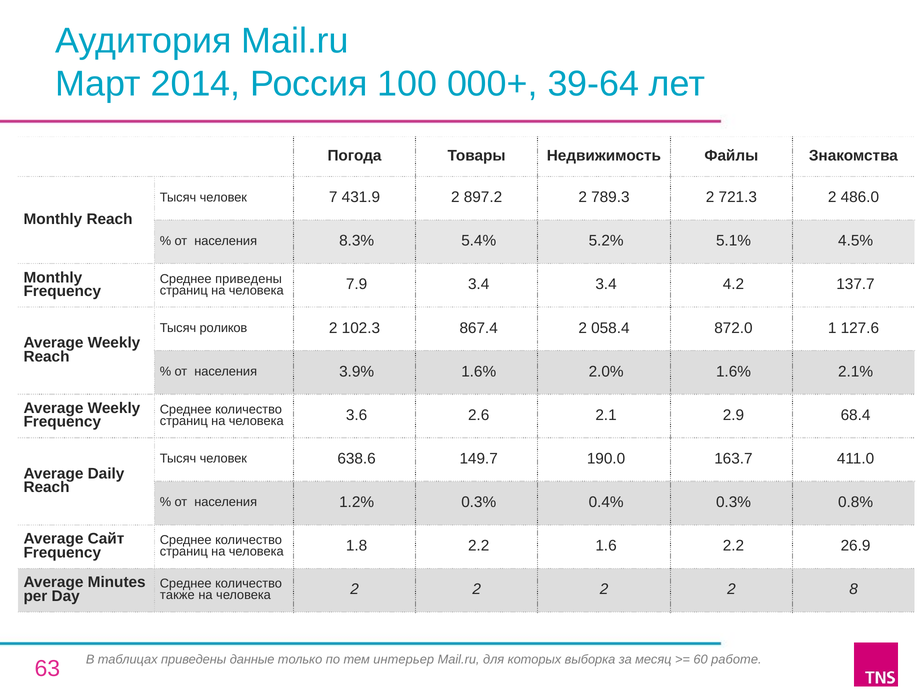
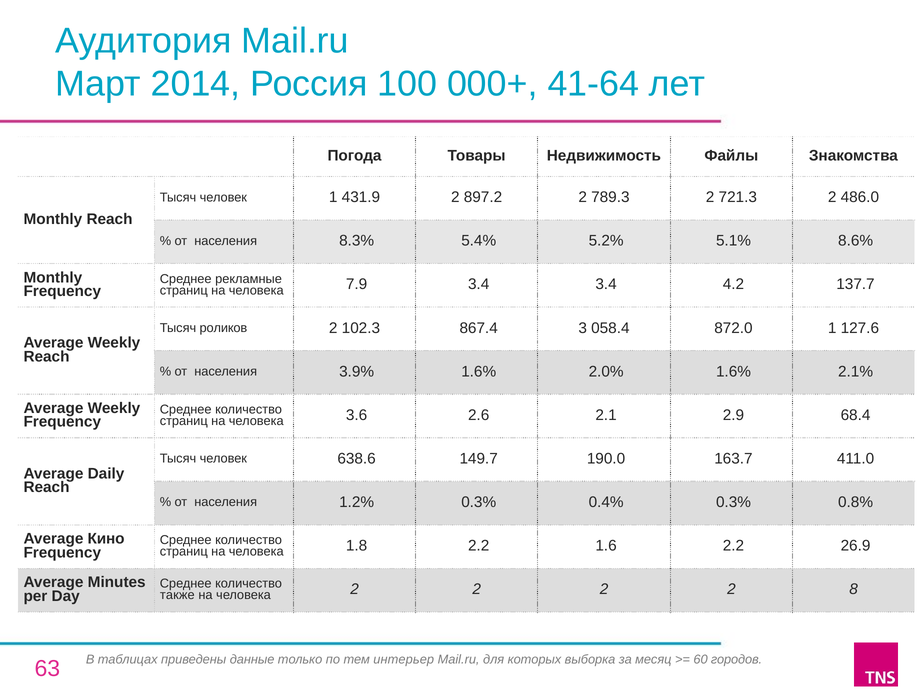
39-64: 39-64 -> 41-64 (593, 84)
человек 7: 7 -> 1 (333, 198)
4.5%: 4.5% -> 8.6% (856, 241)
Среднее приведены: приведены -> рекламные (249, 279)
867.4 2: 2 -> 3 (583, 328)
Сайт: Сайт -> Кино (106, 539)
работе: работе -> городов (737, 660)
